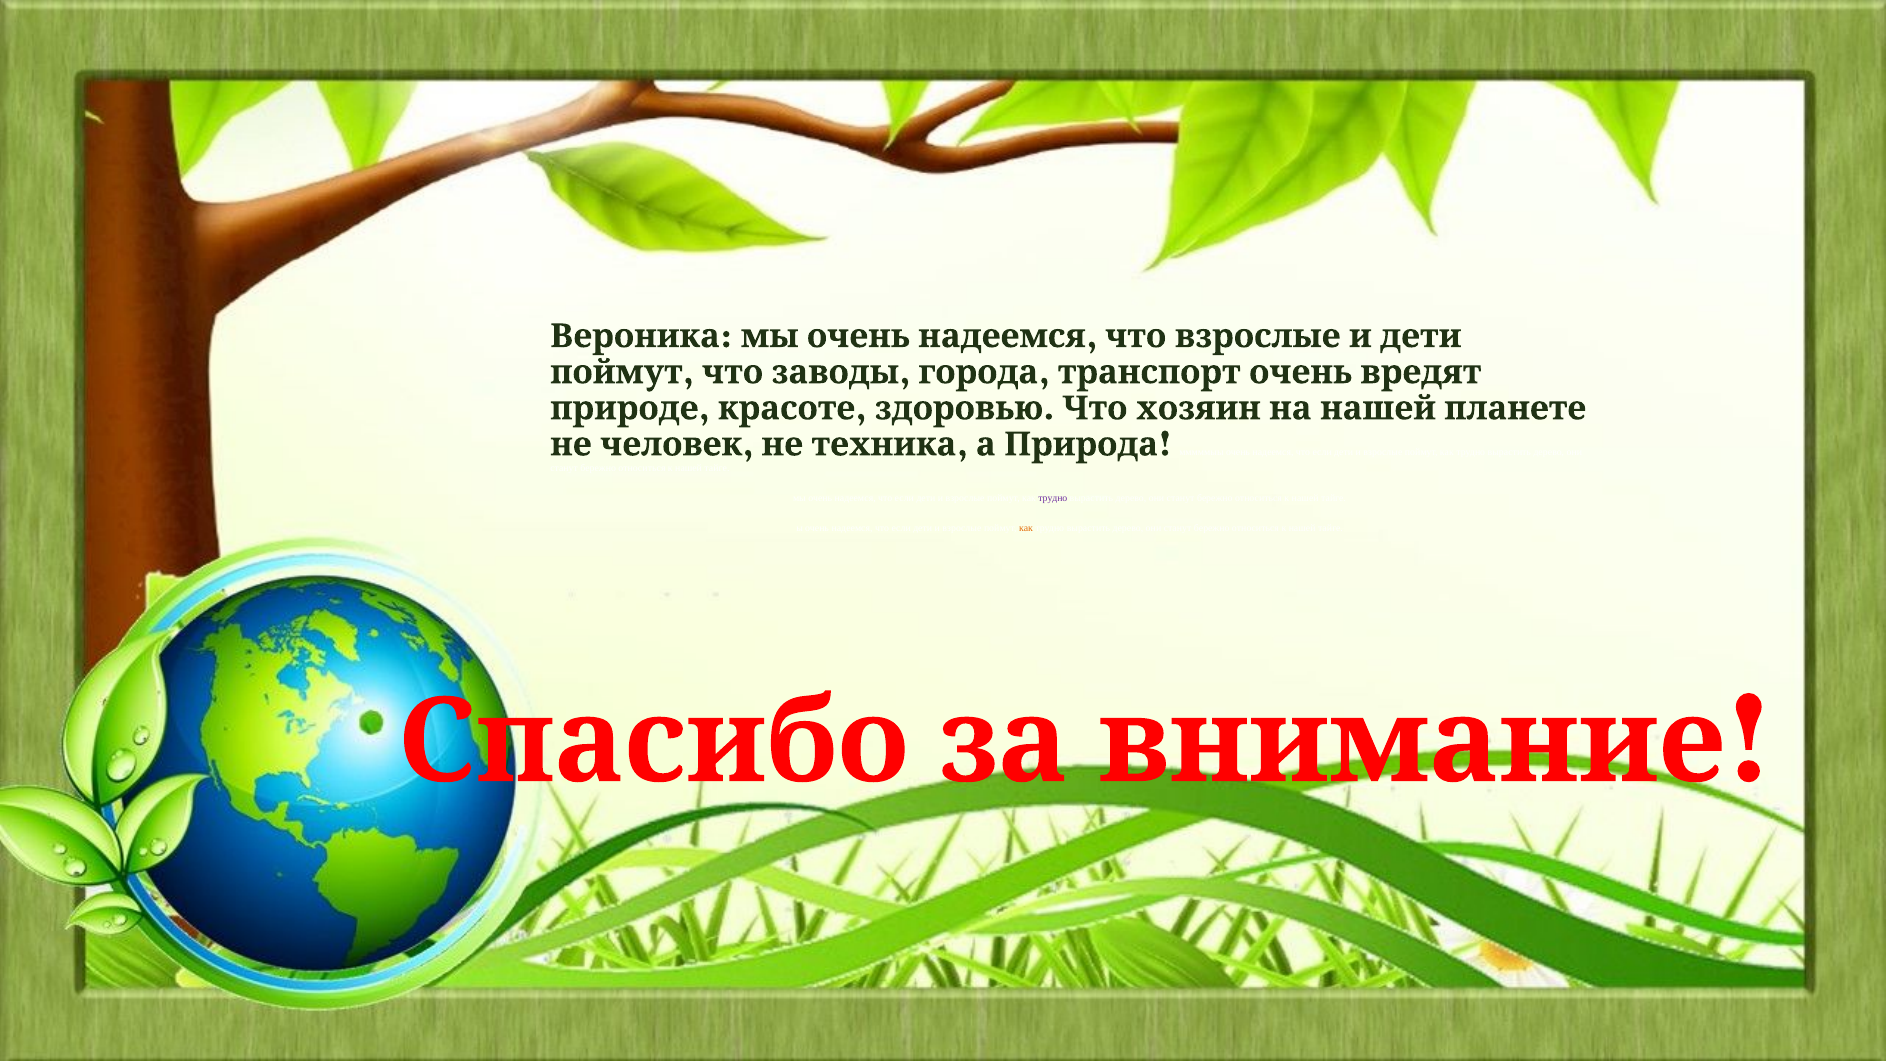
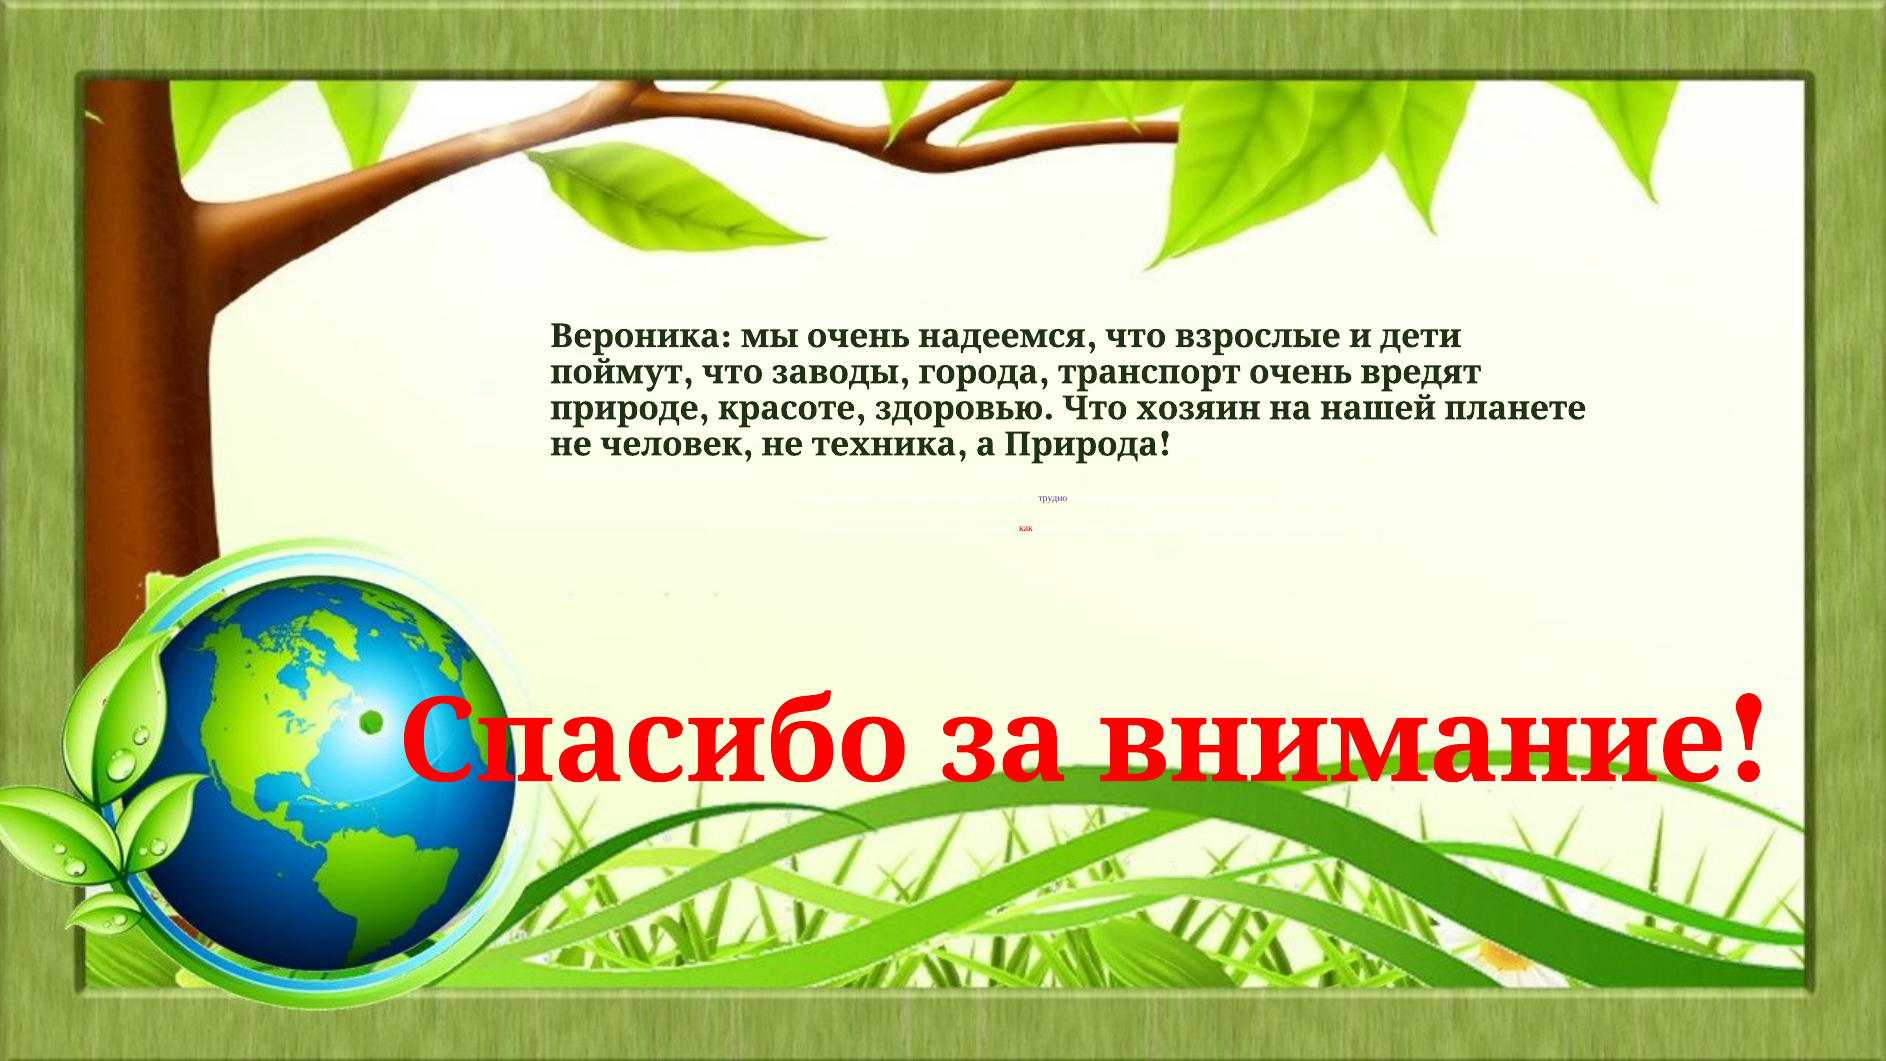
как colour: orange -> red (1026, 528)
